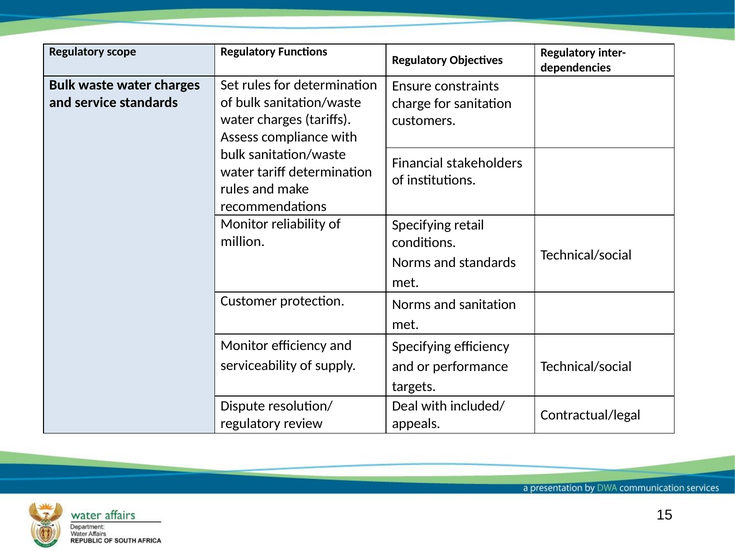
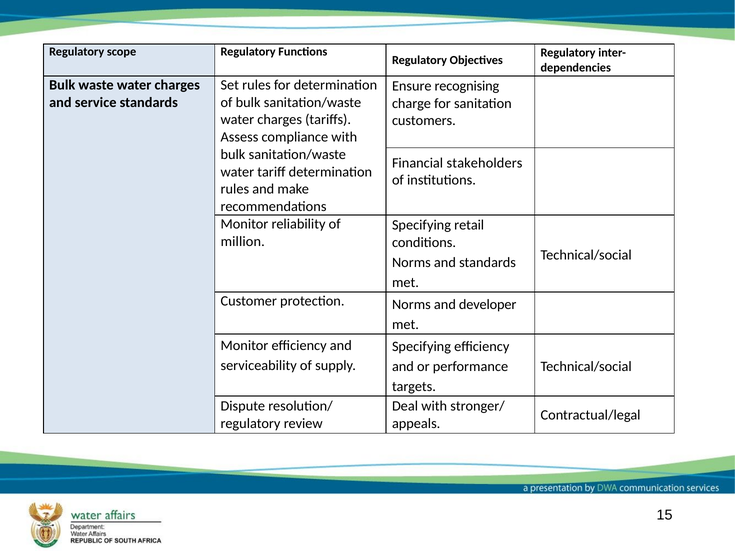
constraints: constraints -> recognising (467, 86)
and sanitation: sanitation -> developer (488, 305)
included/: included/ -> stronger/ (478, 406)
